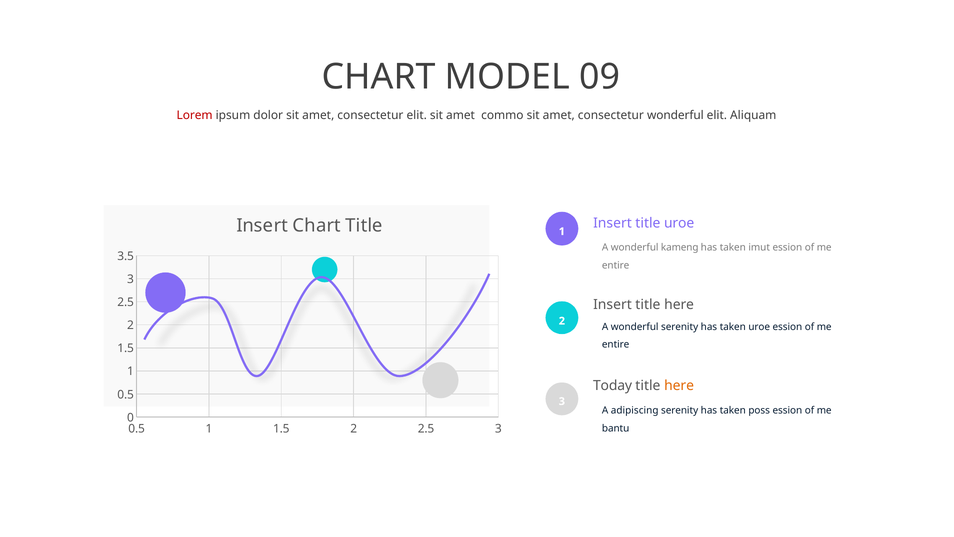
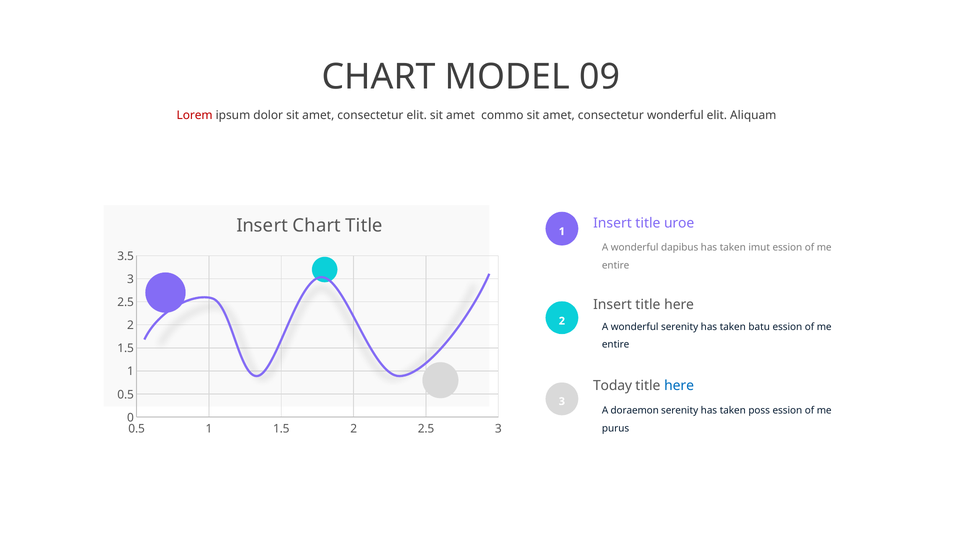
kameng: kameng -> dapibus (680, 247)
taken uroe: uroe -> batu (759, 327)
here colour: orange -> blue (679, 386)
adipiscing: adipiscing -> doraemon (635, 410)
bantu: bantu -> purus (616, 428)
